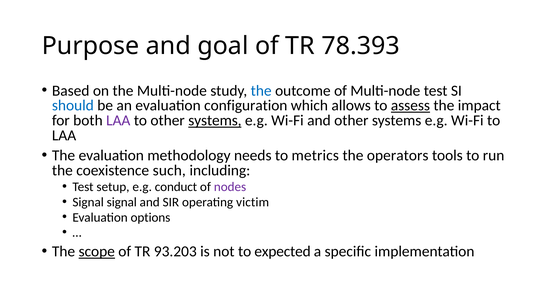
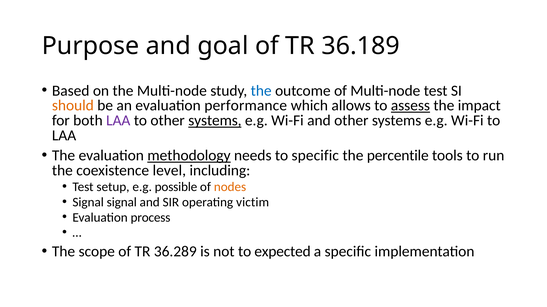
78.393: 78.393 -> 36.189 (361, 46)
should colour: blue -> orange (73, 106)
configuration: configuration -> performance (246, 106)
methodology underline: none -> present (189, 156)
to metrics: metrics -> specific (315, 156)
operators: operators -> percentile (398, 156)
such: such -> level (169, 171)
conduct: conduct -> possible (176, 187)
nodes colour: purple -> orange (230, 187)
options: options -> process (151, 218)
scope underline: present -> none (97, 252)
93.203: 93.203 -> 36.289 (175, 252)
